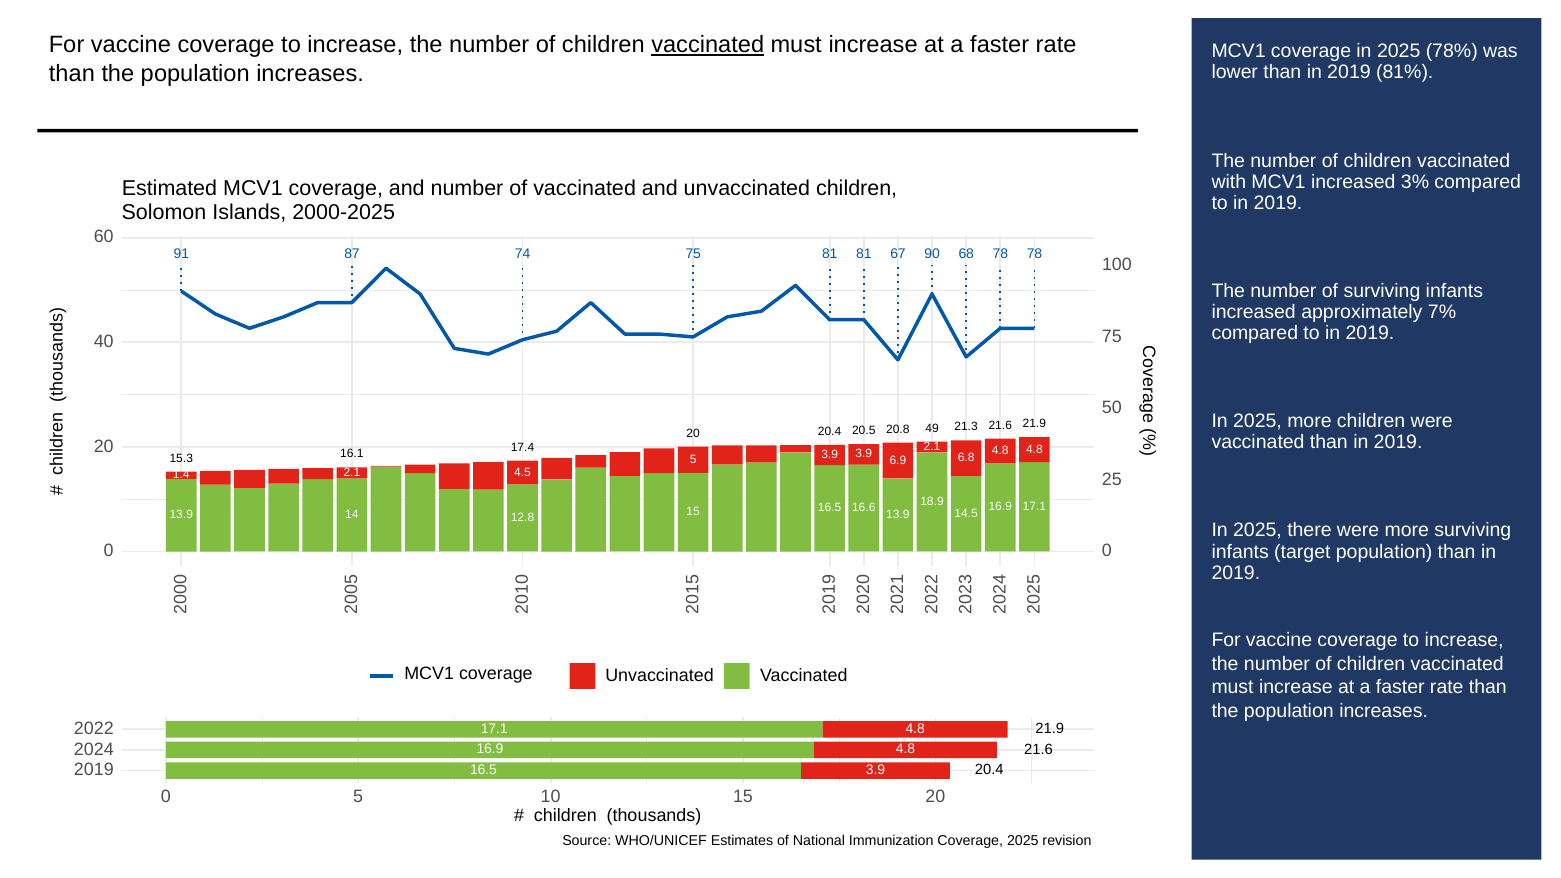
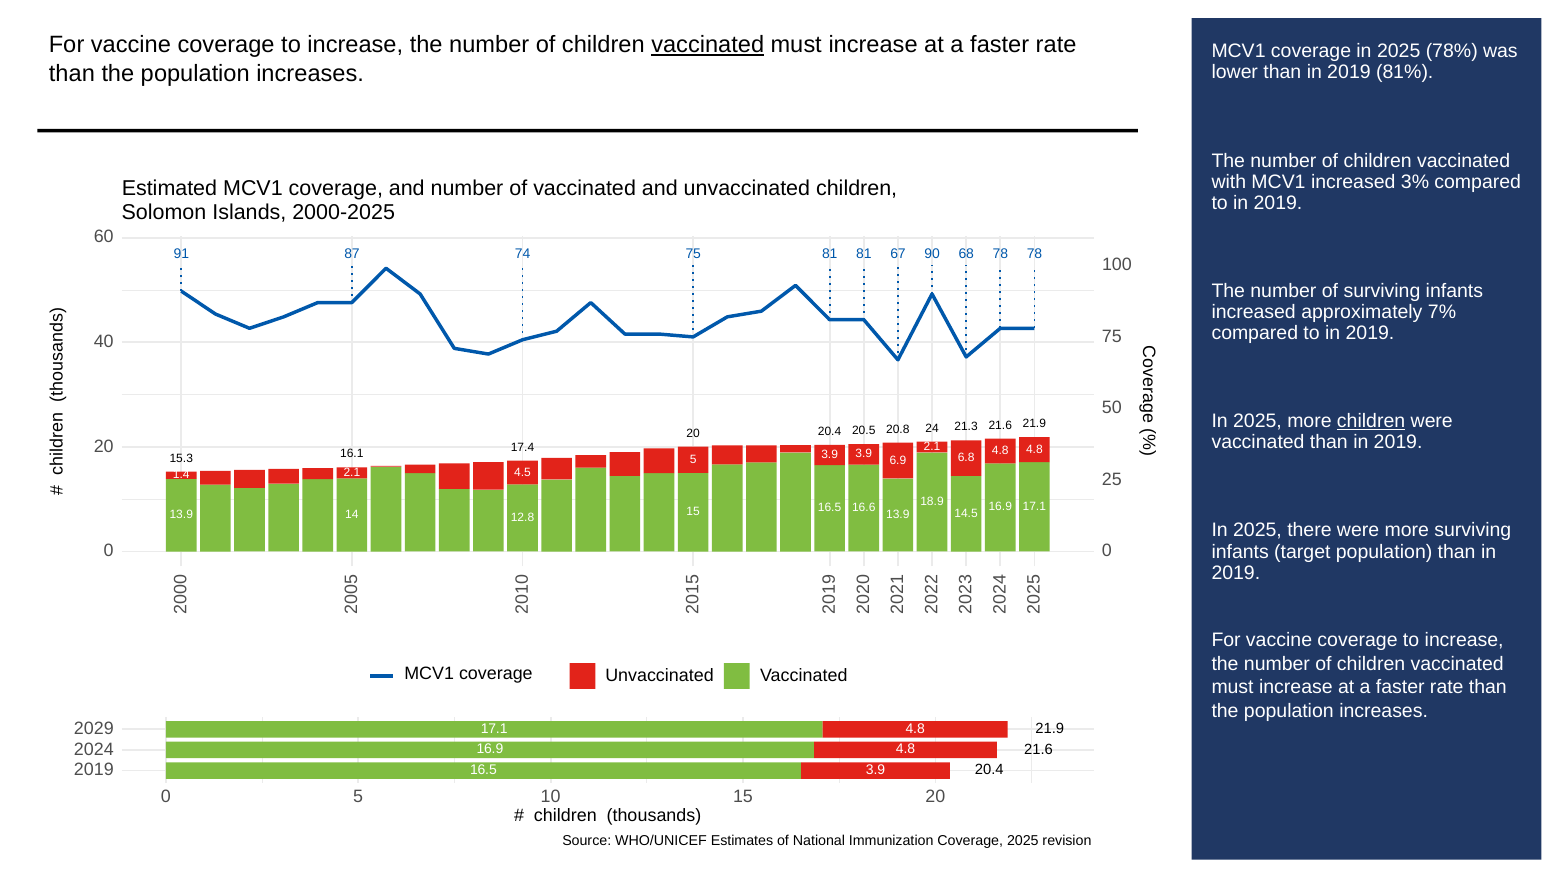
children underline: none -> present (1371, 421)
49: 49 -> 24 (932, 428)
2022: 2022 -> 2029 (94, 729)
